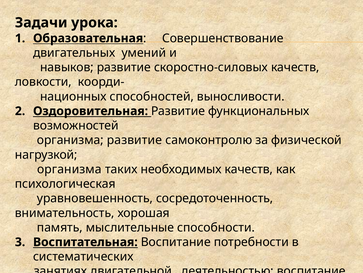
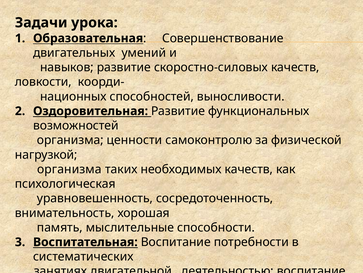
организма развитие: развитие -> ценности (134, 140)
